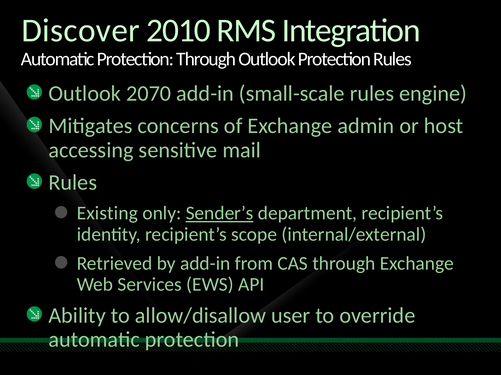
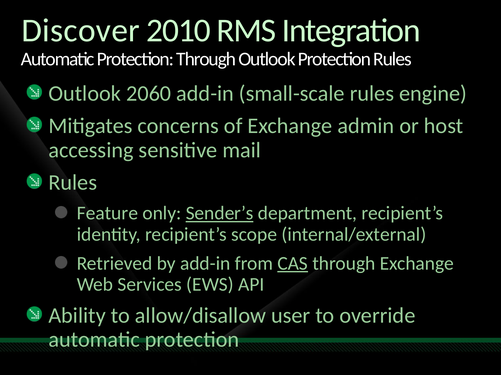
2070: 2070 -> 2060 (149, 94)
Existing: Existing -> Feature (107, 214)
CAS underline: none -> present (293, 264)
